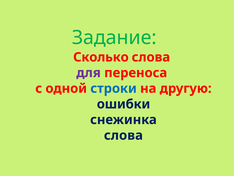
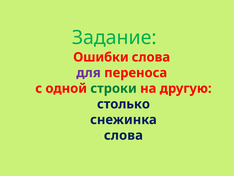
Сколько: Сколько -> Ошибки (101, 57)
строки colour: blue -> green (114, 88)
ошибки: ошибки -> столько (123, 104)
